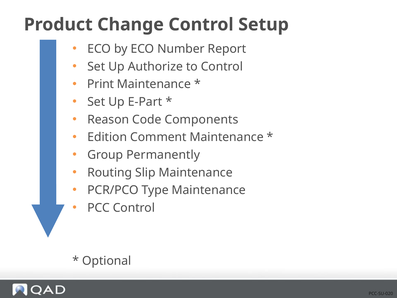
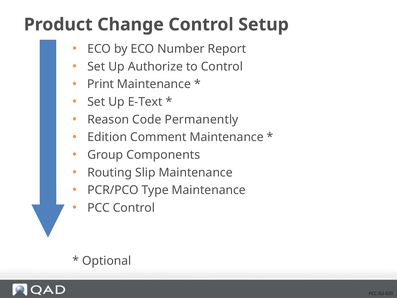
E-Part: E-Part -> E-Text (145, 102)
Components: Components -> Permanently (202, 119)
Permanently: Permanently -> Components (163, 155)
